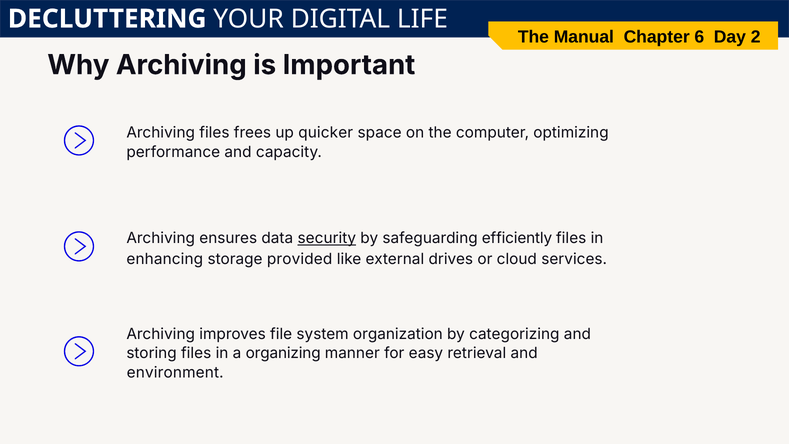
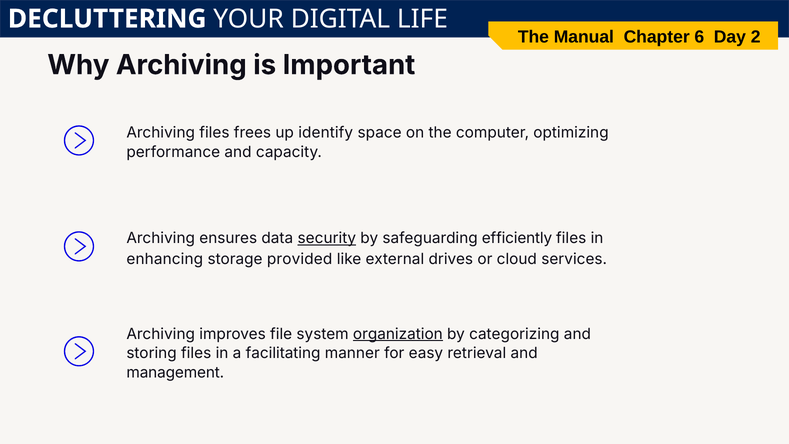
quicker: quicker -> identify (326, 133)
organization underline: none -> present (398, 334)
organizing: organizing -> facilitating (283, 353)
environment: environment -> management (175, 373)
